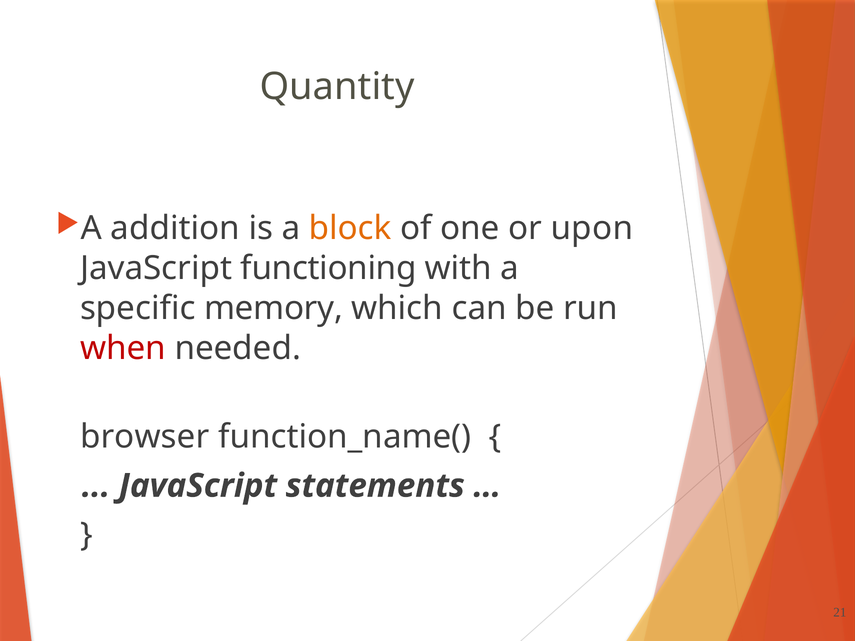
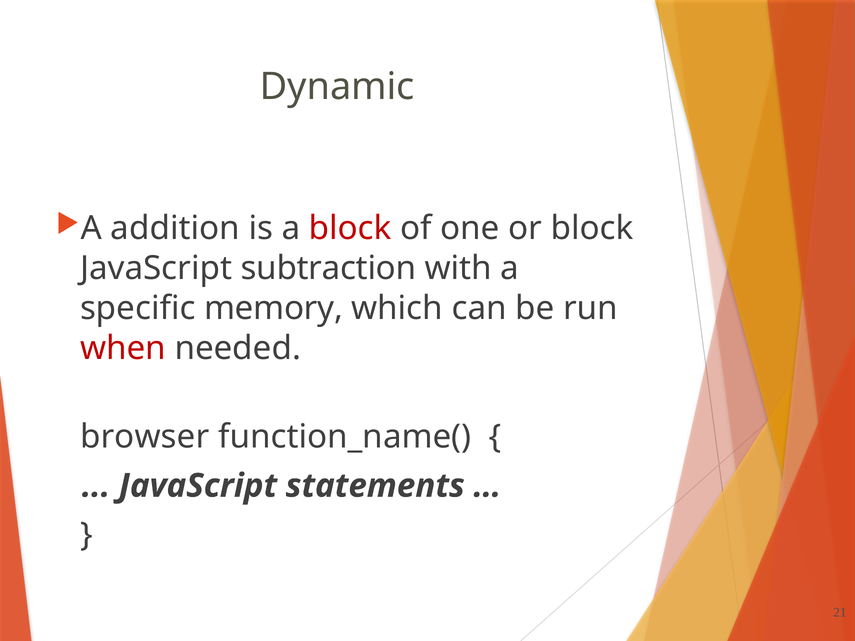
Quantity: Quantity -> Dynamic (337, 87)
block colour: orange -> red (350, 229)
or upon: upon -> block (592, 229)
functioning: functioning -> subtraction (328, 269)
